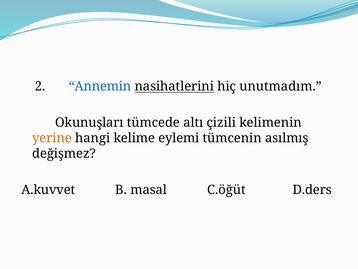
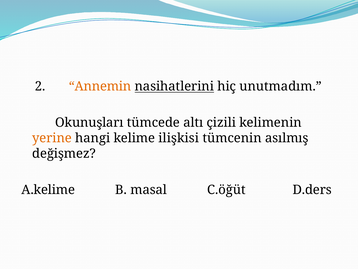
Annemin colour: blue -> orange (100, 86)
eylemi: eylemi -> ilişkisi (179, 138)
A.kuvvet: A.kuvvet -> A.kelime (48, 190)
